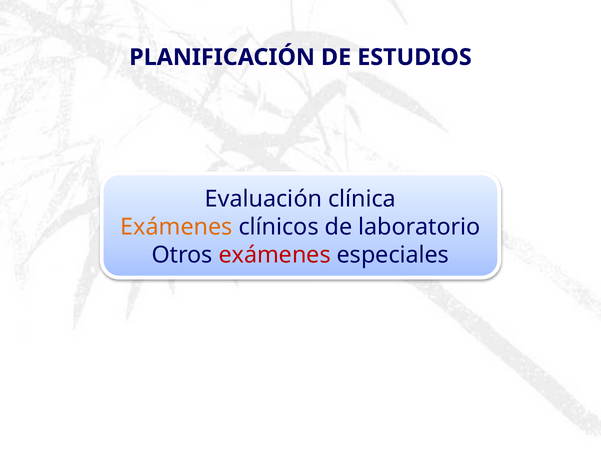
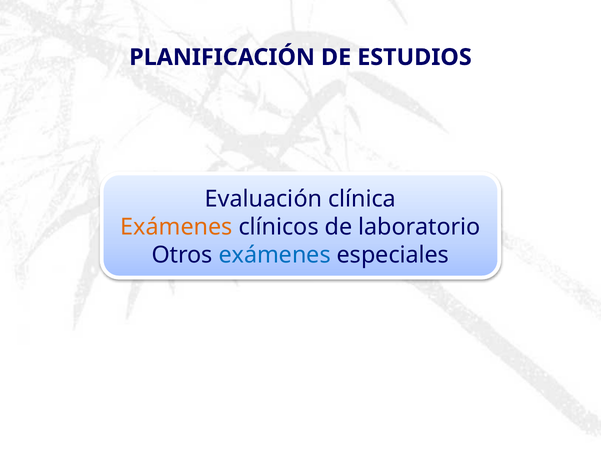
exámenes colour: red -> blue (275, 255)
